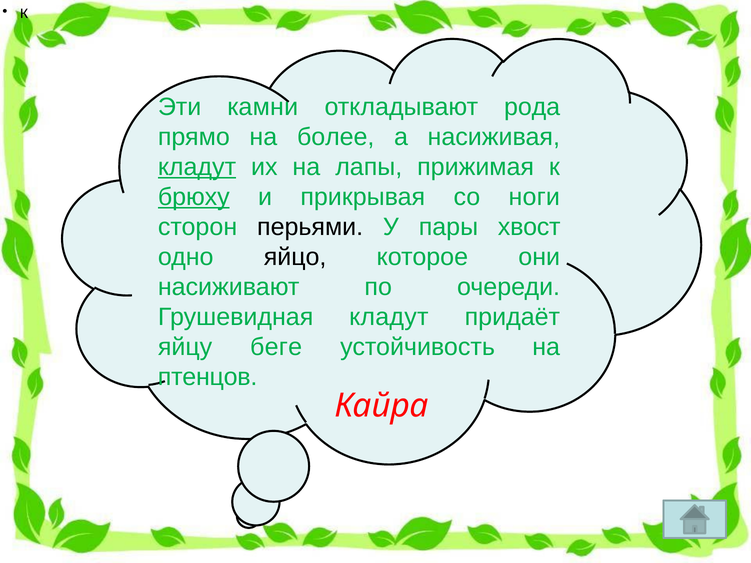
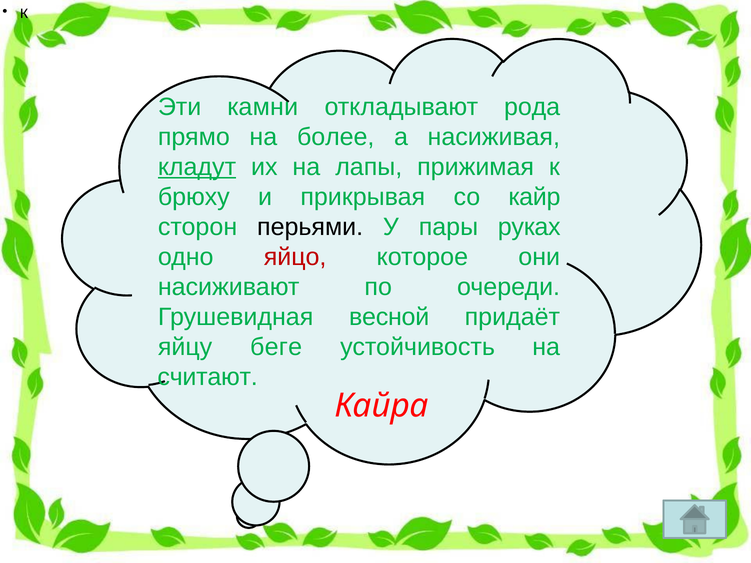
брюху underline: present -> none (194, 197)
ноги: ноги -> кайр (534, 197)
хвост: хвост -> руках (529, 227)
яйцо colour: black -> red (295, 257)
Грушевидная кладут: кладут -> весной (389, 317)
птенцов: птенцов -> считают (208, 377)
